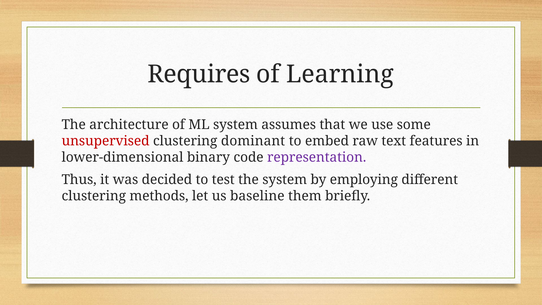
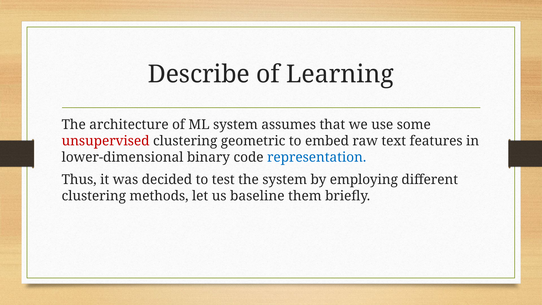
Requires: Requires -> Describe (199, 74)
dominant: dominant -> geometric (253, 141)
representation colour: purple -> blue (317, 157)
